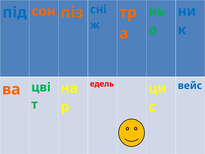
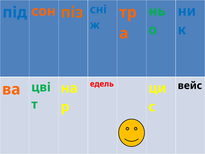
вейс colour: blue -> black (190, 85)
